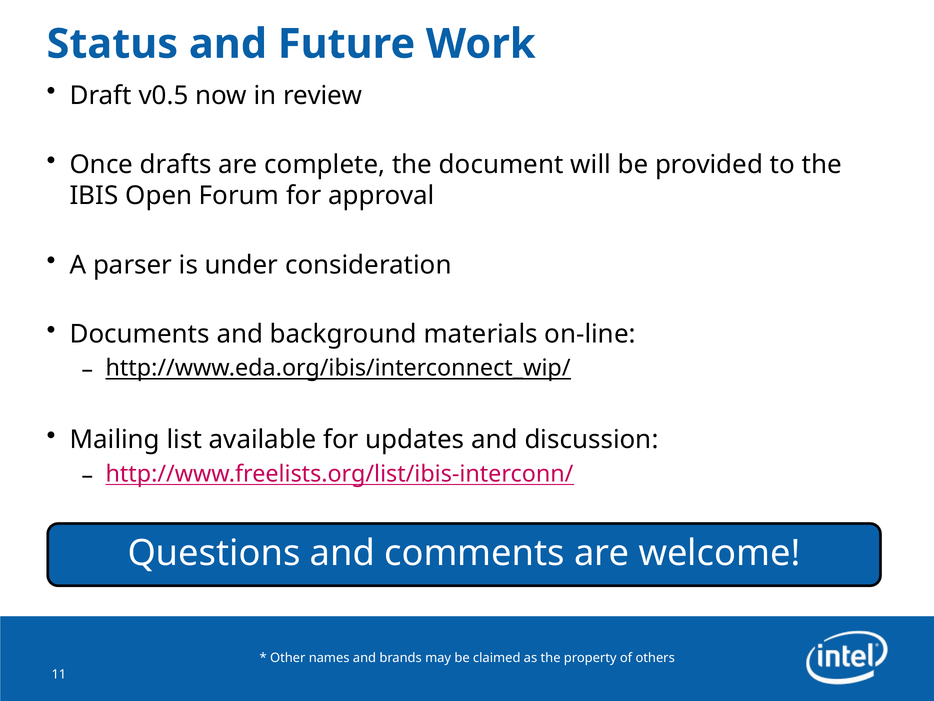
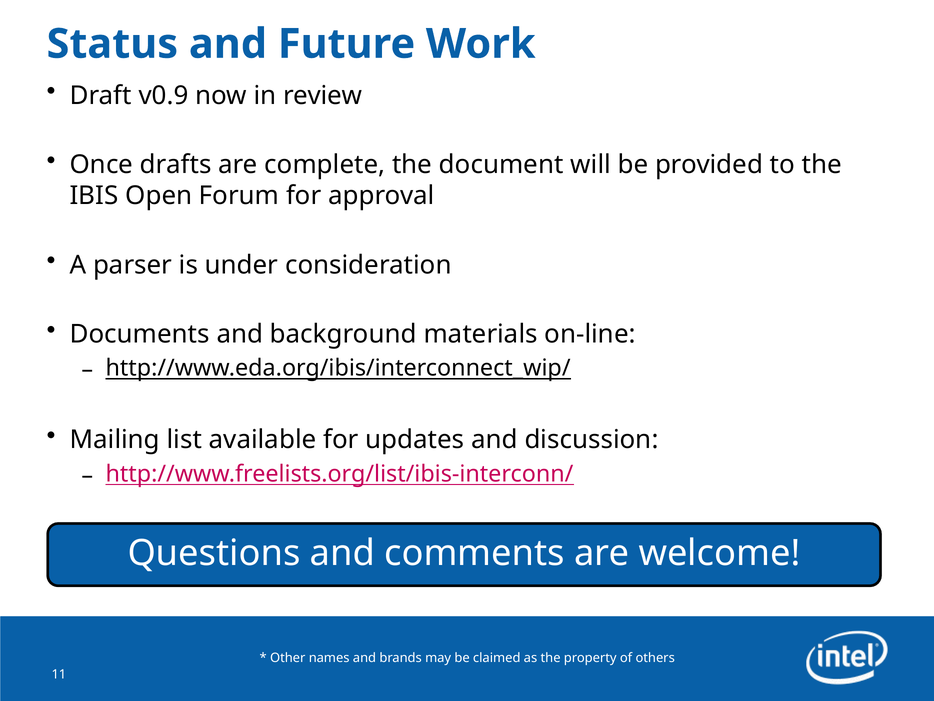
v0.5: v0.5 -> v0.9 (163, 96)
